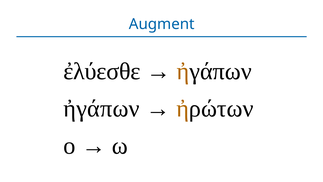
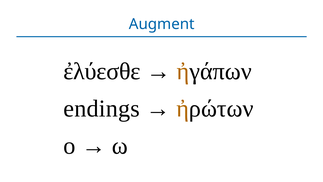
ἠγάπων: ἠγάπων -> endings (102, 108)
